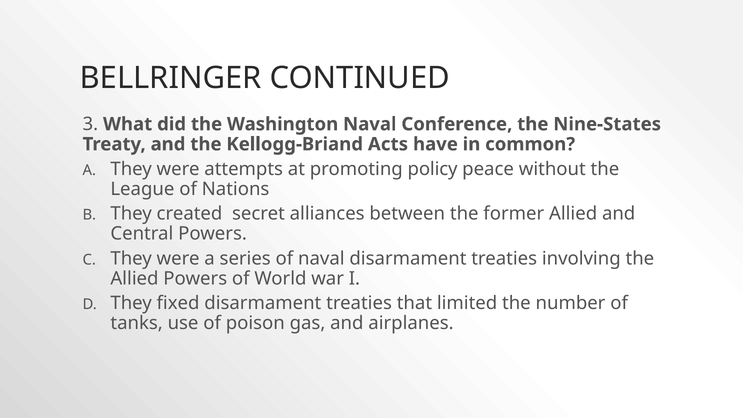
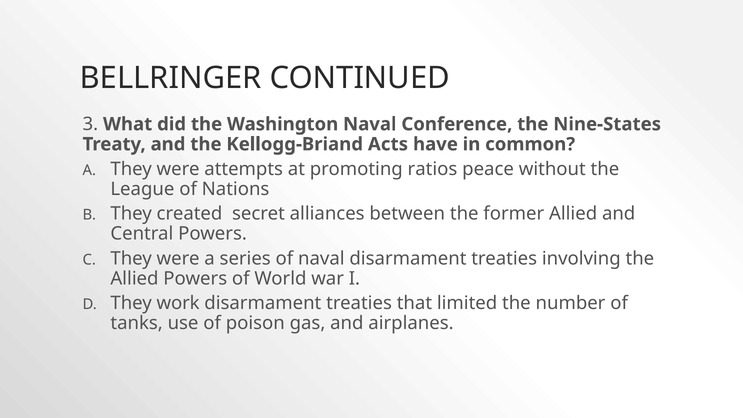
policy: policy -> ratios (433, 169)
fixed: fixed -> work (178, 303)
